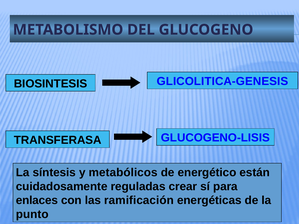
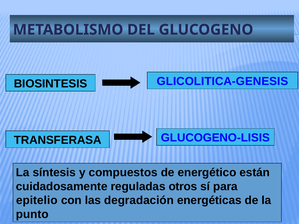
metabólicos: metabólicos -> compuestos (123, 173)
crear: crear -> otros (183, 187)
enlaces: enlaces -> epitelio (37, 201)
ramificación: ramificación -> degradación (139, 201)
